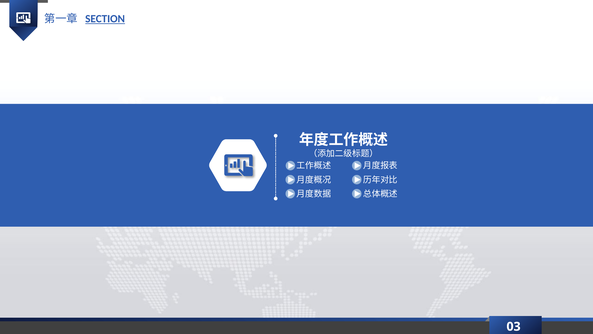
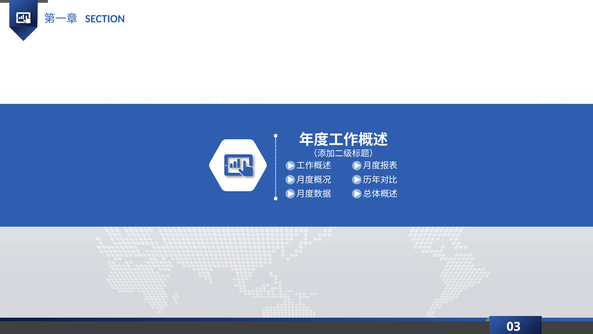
SECTION underline: present -> none (105, 19)
